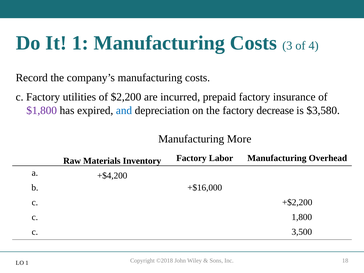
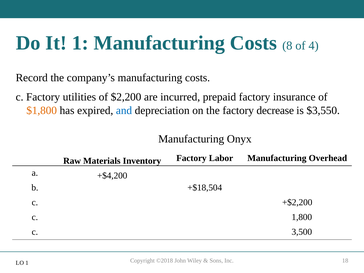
3: 3 -> 8 (287, 46)
$1,800 colour: purple -> orange (42, 110)
$3,580: $3,580 -> $3,550 (323, 110)
More: More -> Onyx (239, 139)
+$16,000: +$16,000 -> +$18,504 (205, 188)
